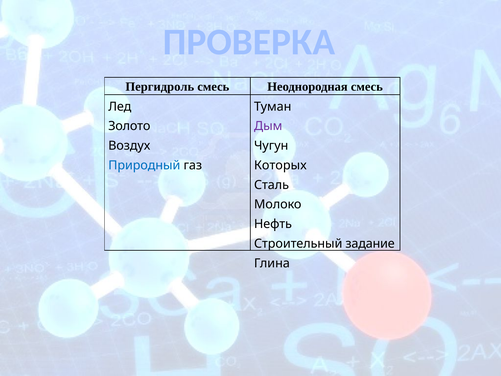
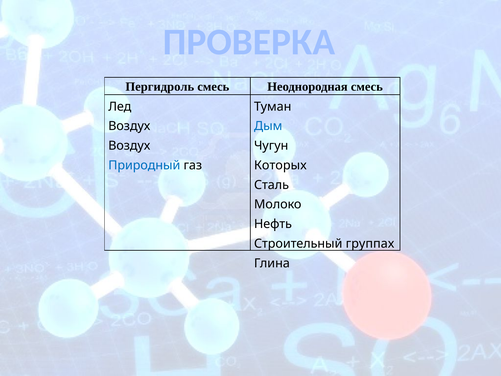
Золото: Золото -> Воздух (129, 126)
Дым colour: purple -> blue (268, 126)
задание: задание -> группах (370, 244)
